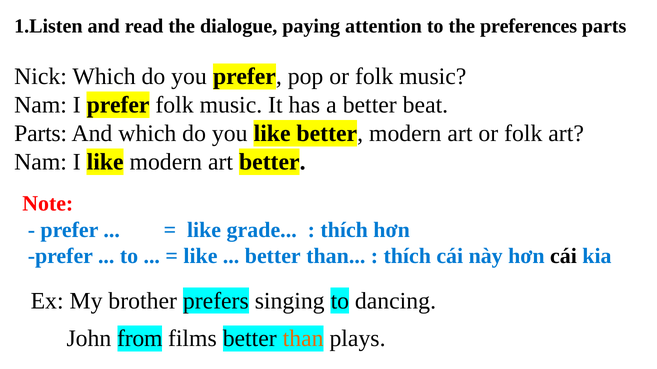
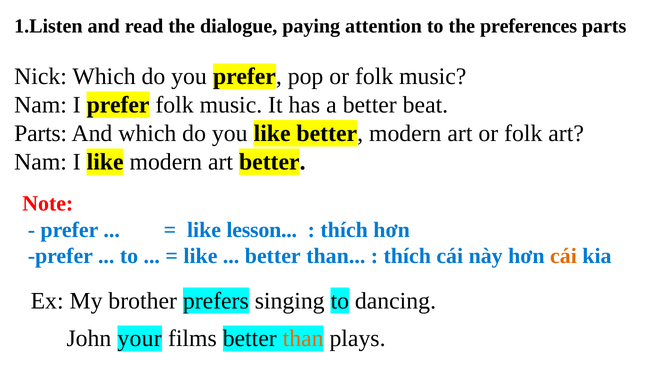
grade: grade -> lesson (262, 230)
cái colour: black -> orange (563, 257)
from: from -> your (140, 339)
